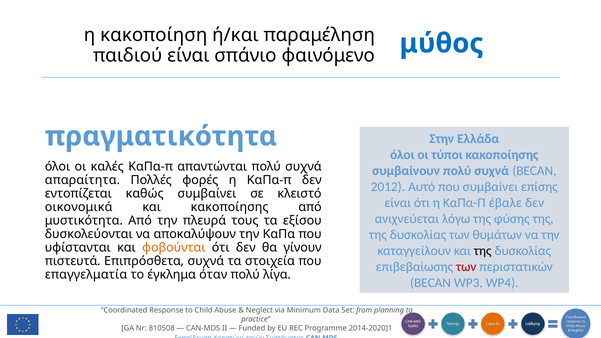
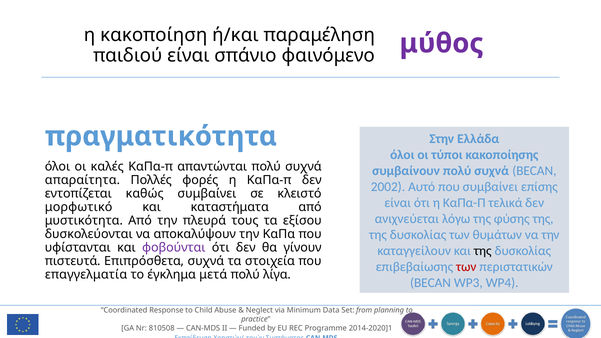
μύθος colour: blue -> purple (441, 43)
2012: 2012 -> 2002 (388, 187)
έβαλε: έβαλε -> τελικά (505, 203)
οικονομικά: οικονομικά -> μορφωτικό (79, 207)
και κακοποίησης: κακοποίησης -> καταστήματα (230, 207)
φοβούνται colour: orange -> purple (174, 248)
όταν: όταν -> μετά (213, 275)
